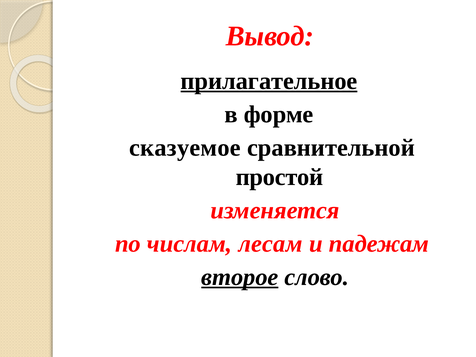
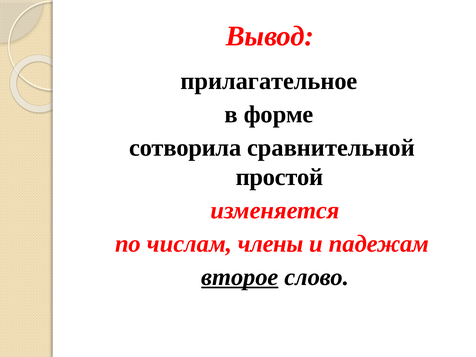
прилагательное underline: present -> none (269, 81)
сказуемое: сказуемое -> сотворила (185, 148)
лесам: лесам -> члены (271, 244)
